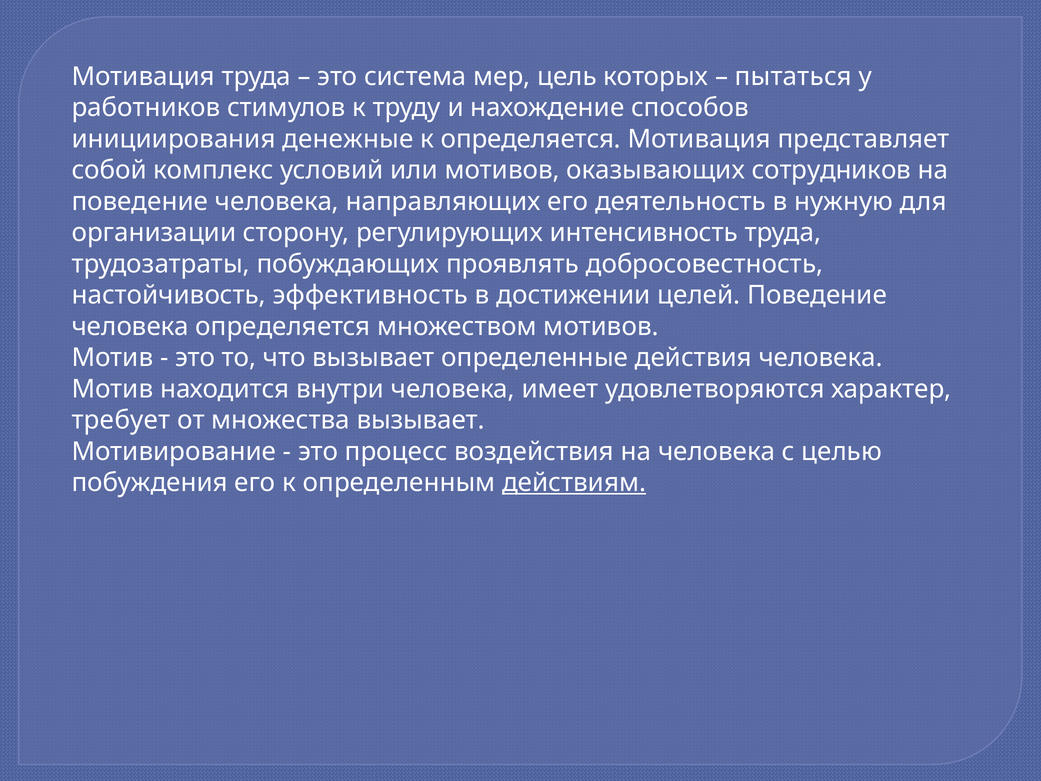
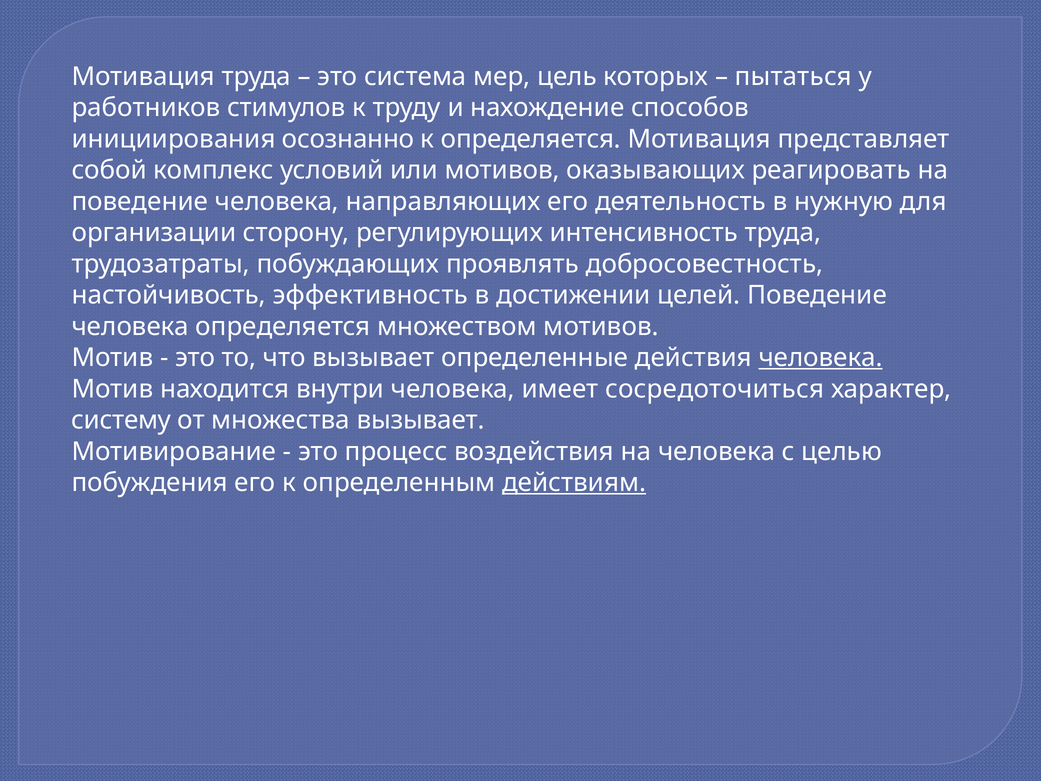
денежные: денежные -> осознанно (348, 139)
сотрудников: сотрудников -> реагировать (831, 170)
человека underline: none -> present (821, 358)
удовлетворяются: удовлетворяются -> сосредоточиться (715, 389)
требует: требует -> систему (121, 420)
